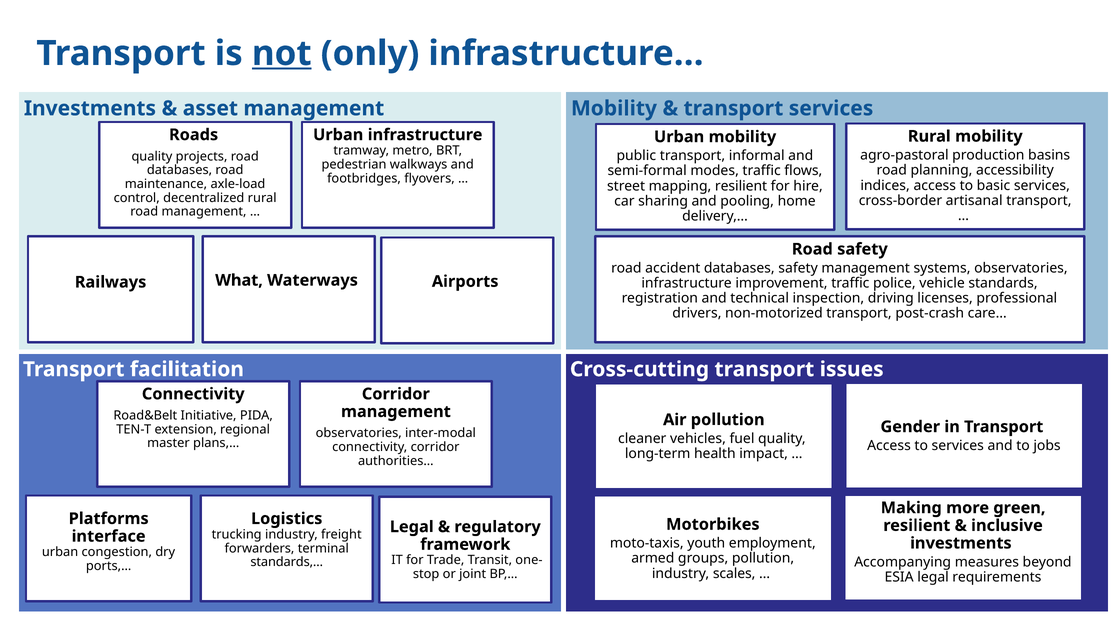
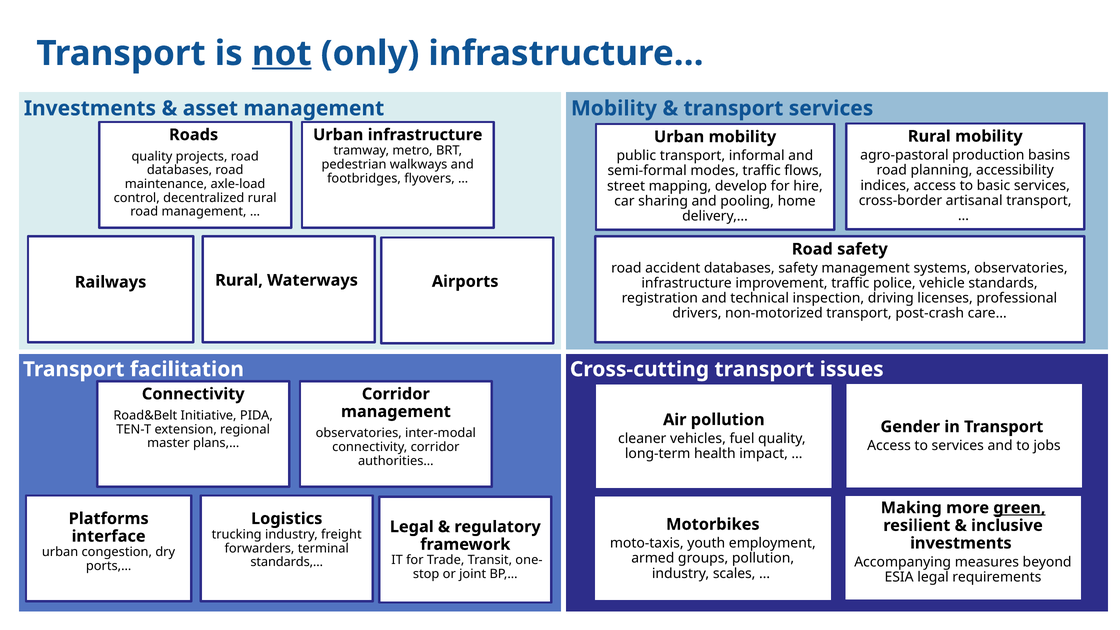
mapping resilient: resilient -> develop (741, 186)
What: What -> Rural (239, 280)
green underline: none -> present (1019, 508)
